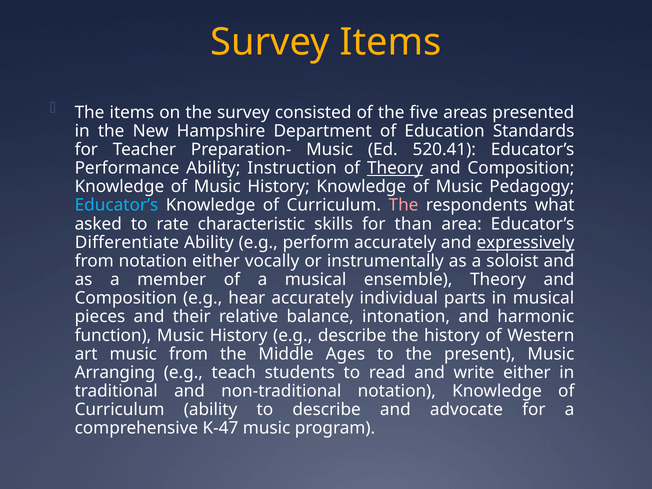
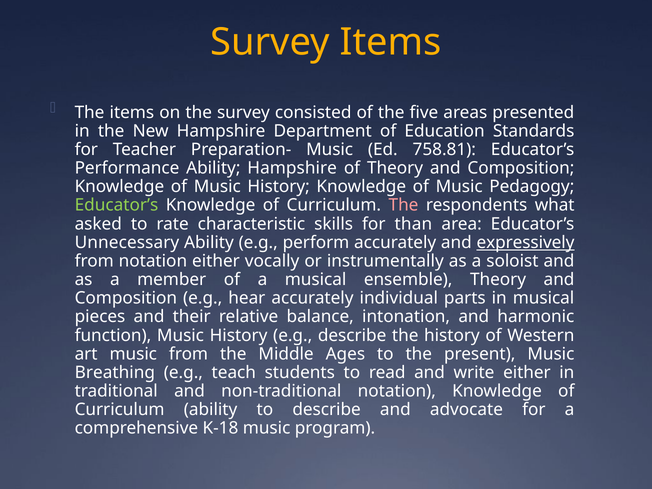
520.41: 520.41 -> 758.81 (444, 150)
Ability Instruction: Instruction -> Hampshire (292, 168)
Theory underline: present -> none (395, 168)
Educator’s colour: light blue -> light green (116, 205)
Differentiate: Differentiate -> Unnecessary (127, 242)
Arranging: Arranging -> Breathing (115, 373)
K-47: K-47 -> K-18 (220, 428)
